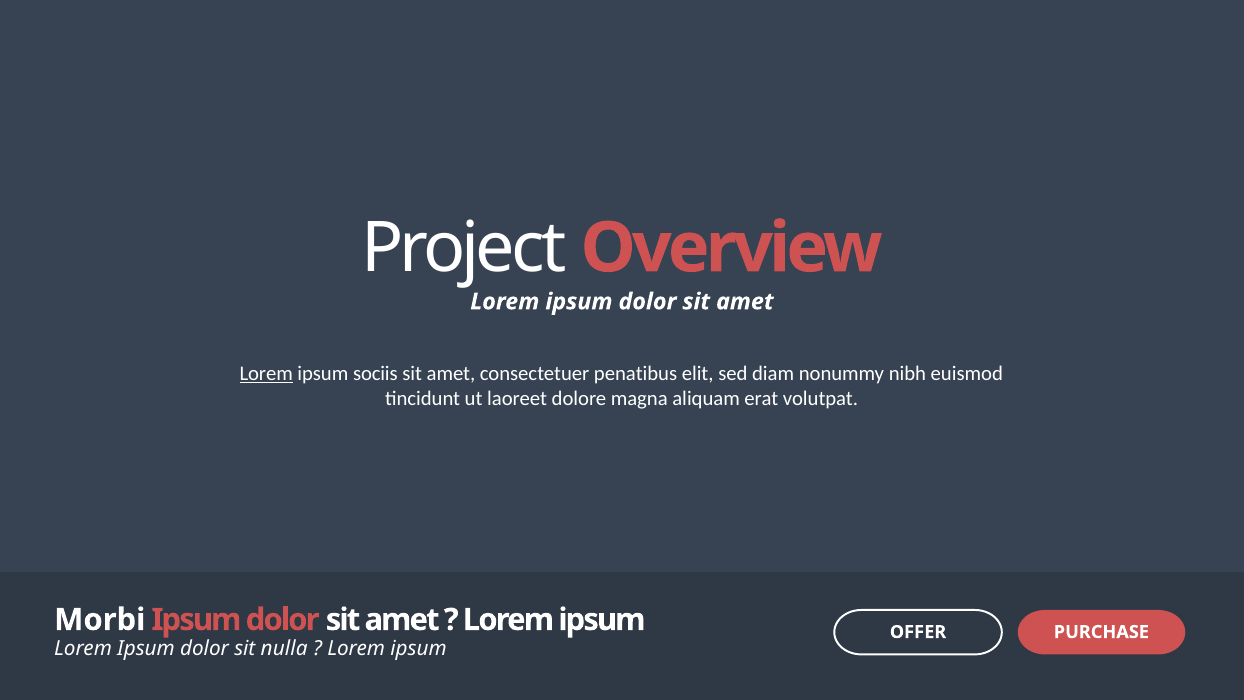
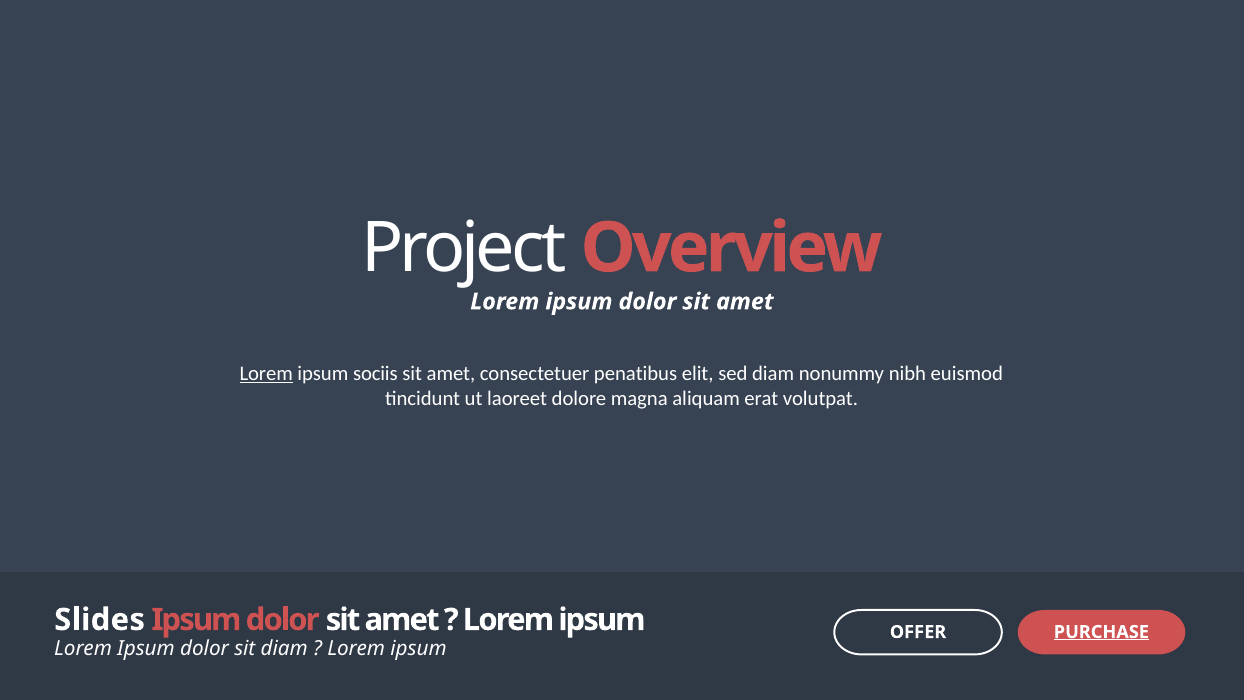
Morbi: Morbi -> Slides (100, 620)
PURCHASE underline: none -> present (1101, 632)
sit nulla: nulla -> diam (284, 648)
